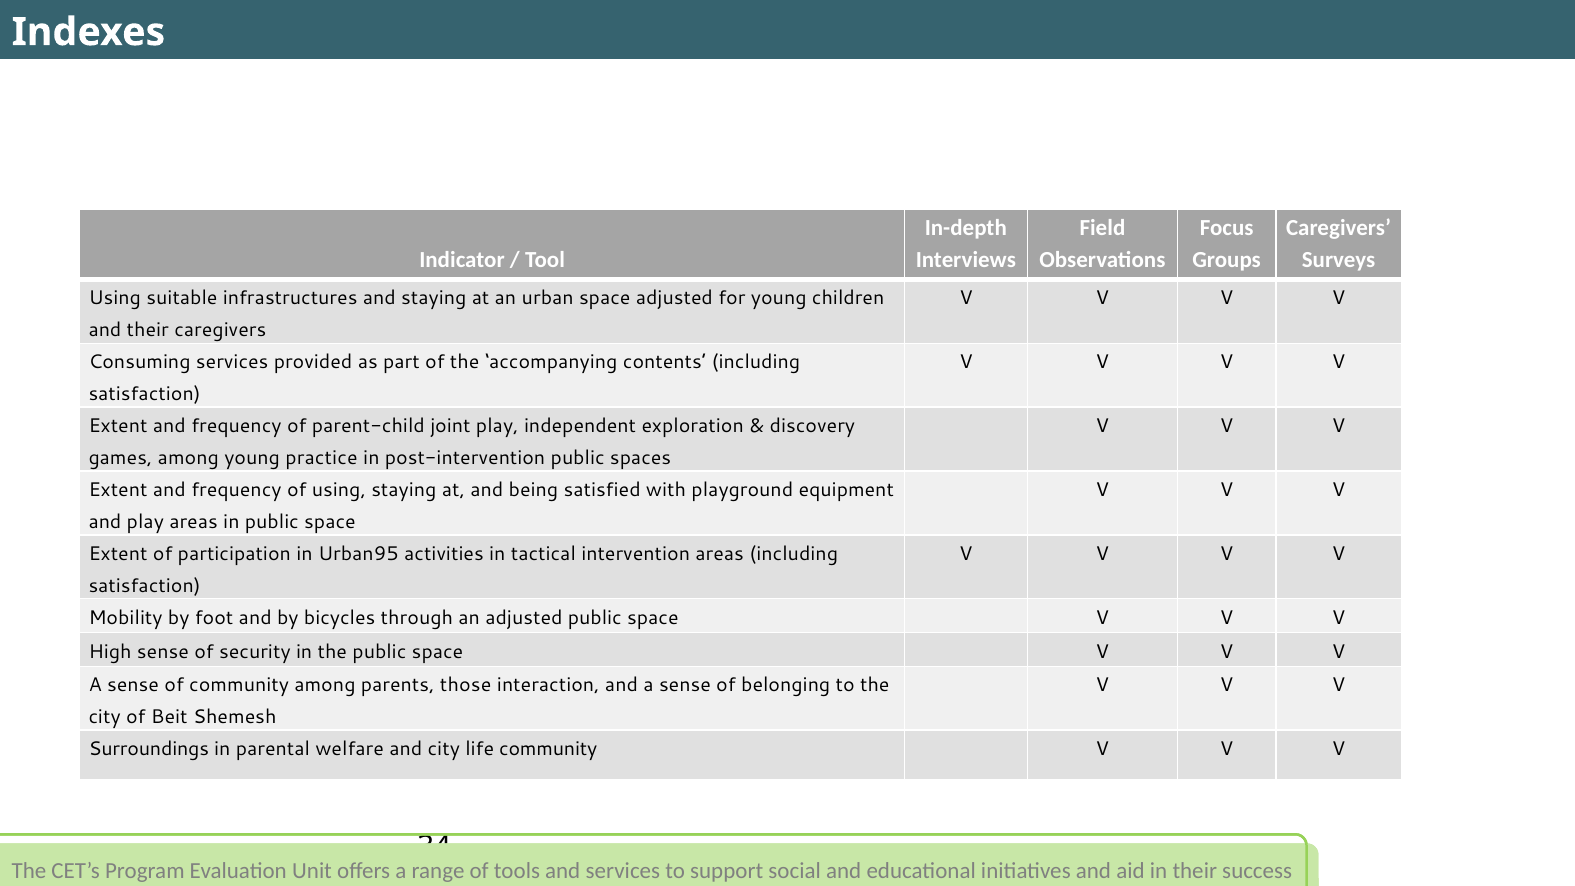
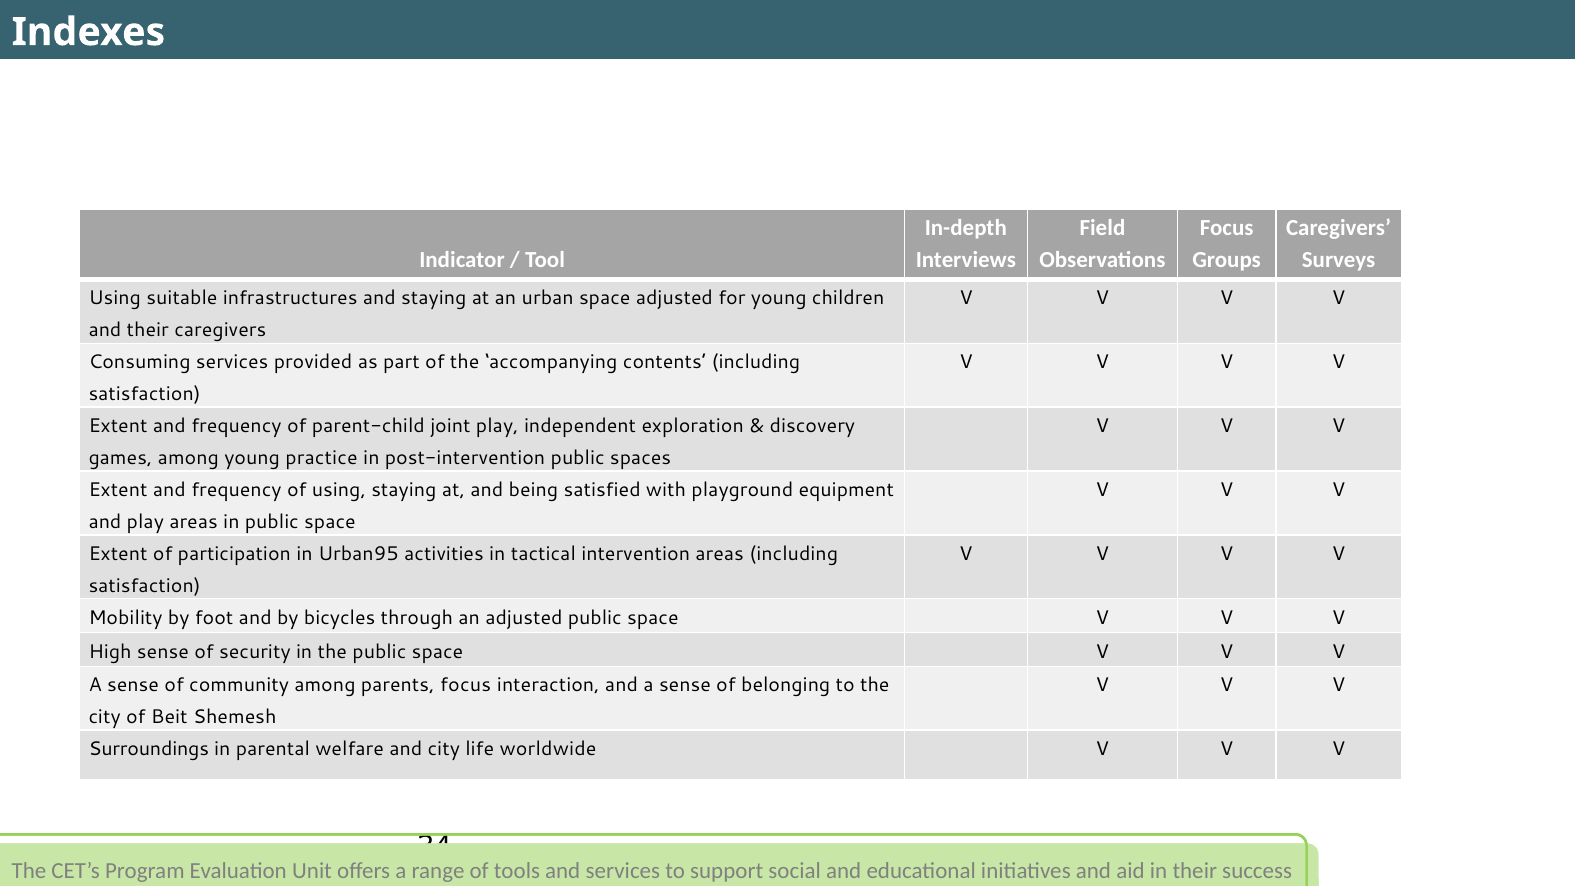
parents those: those -> focus (466, 685)
life community: community -> worldwide (548, 749)
